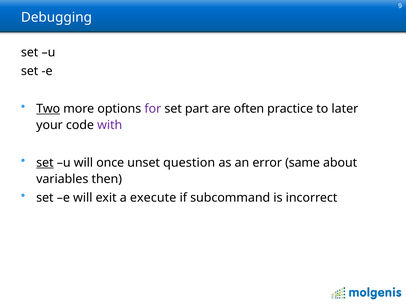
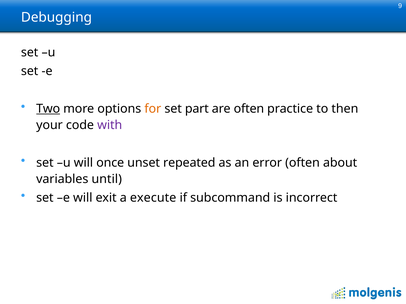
for colour: purple -> orange (153, 109)
later: later -> then (345, 109)
set underline: present -> none (45, 163)
question: question -> repeated (189, 163)
error same: same -> often (303, 163)
then: then -> until (107, 179)
